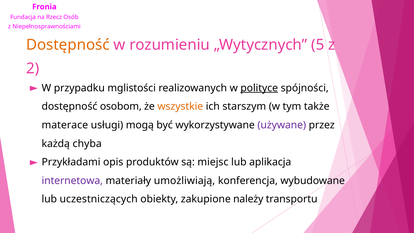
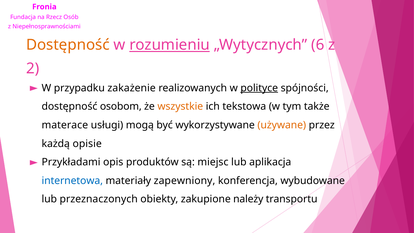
rozumieniu underline: none -> present (170, 45)
5: 5 -> 6 (318, 45)
mglistości: mglistości -> zakażenie (132, 88)
starszym: starszym -> tekstowa (244, 107)
używane colour: purple -> orange (282, 125)
chyba: chyba -> opisie (87, 144)
internetowa colour: purple -> blue (72, 181)
umożliwiają: umożliwiają -> zapewniony (185, 181)
uczestniczących: uczestniczących -> przeznaczonych (99, 199)
